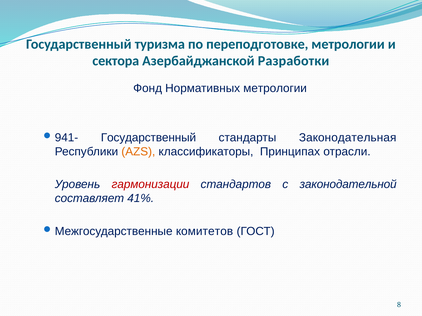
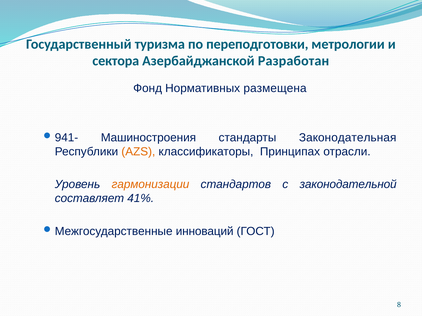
переподготовке: переподготовке -> переподготовки (257, 44)
Разработки: Разработки -> Разработан (294, 61)
Нормативных метрологии: метрологии -> размещена (275, 88)
Государственный: Государственный -> Машиностроения (148, 138)
гармонизации colour: red -> orange (150, 185)
комитетов: комитетов -> инноваций (205, 232)
